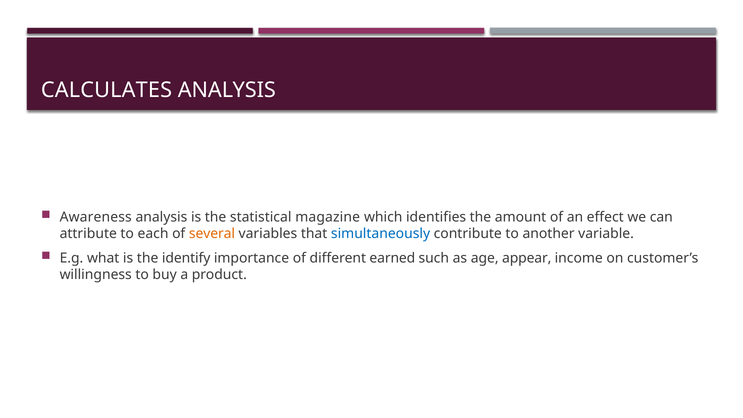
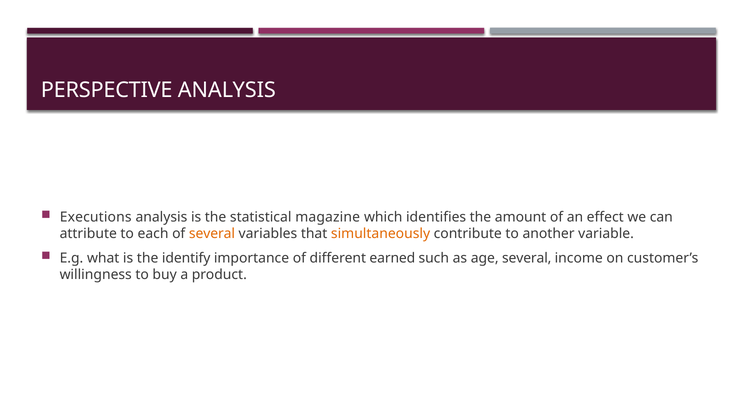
CALCULATES: CALCULATES -> PERSPECTIVE (107, 90)
Awareness: Awareness -> Executions (96, 217)
simultaneously colour: blue -> orange (381, 234)
age appear: appear -> several (527, 258)
